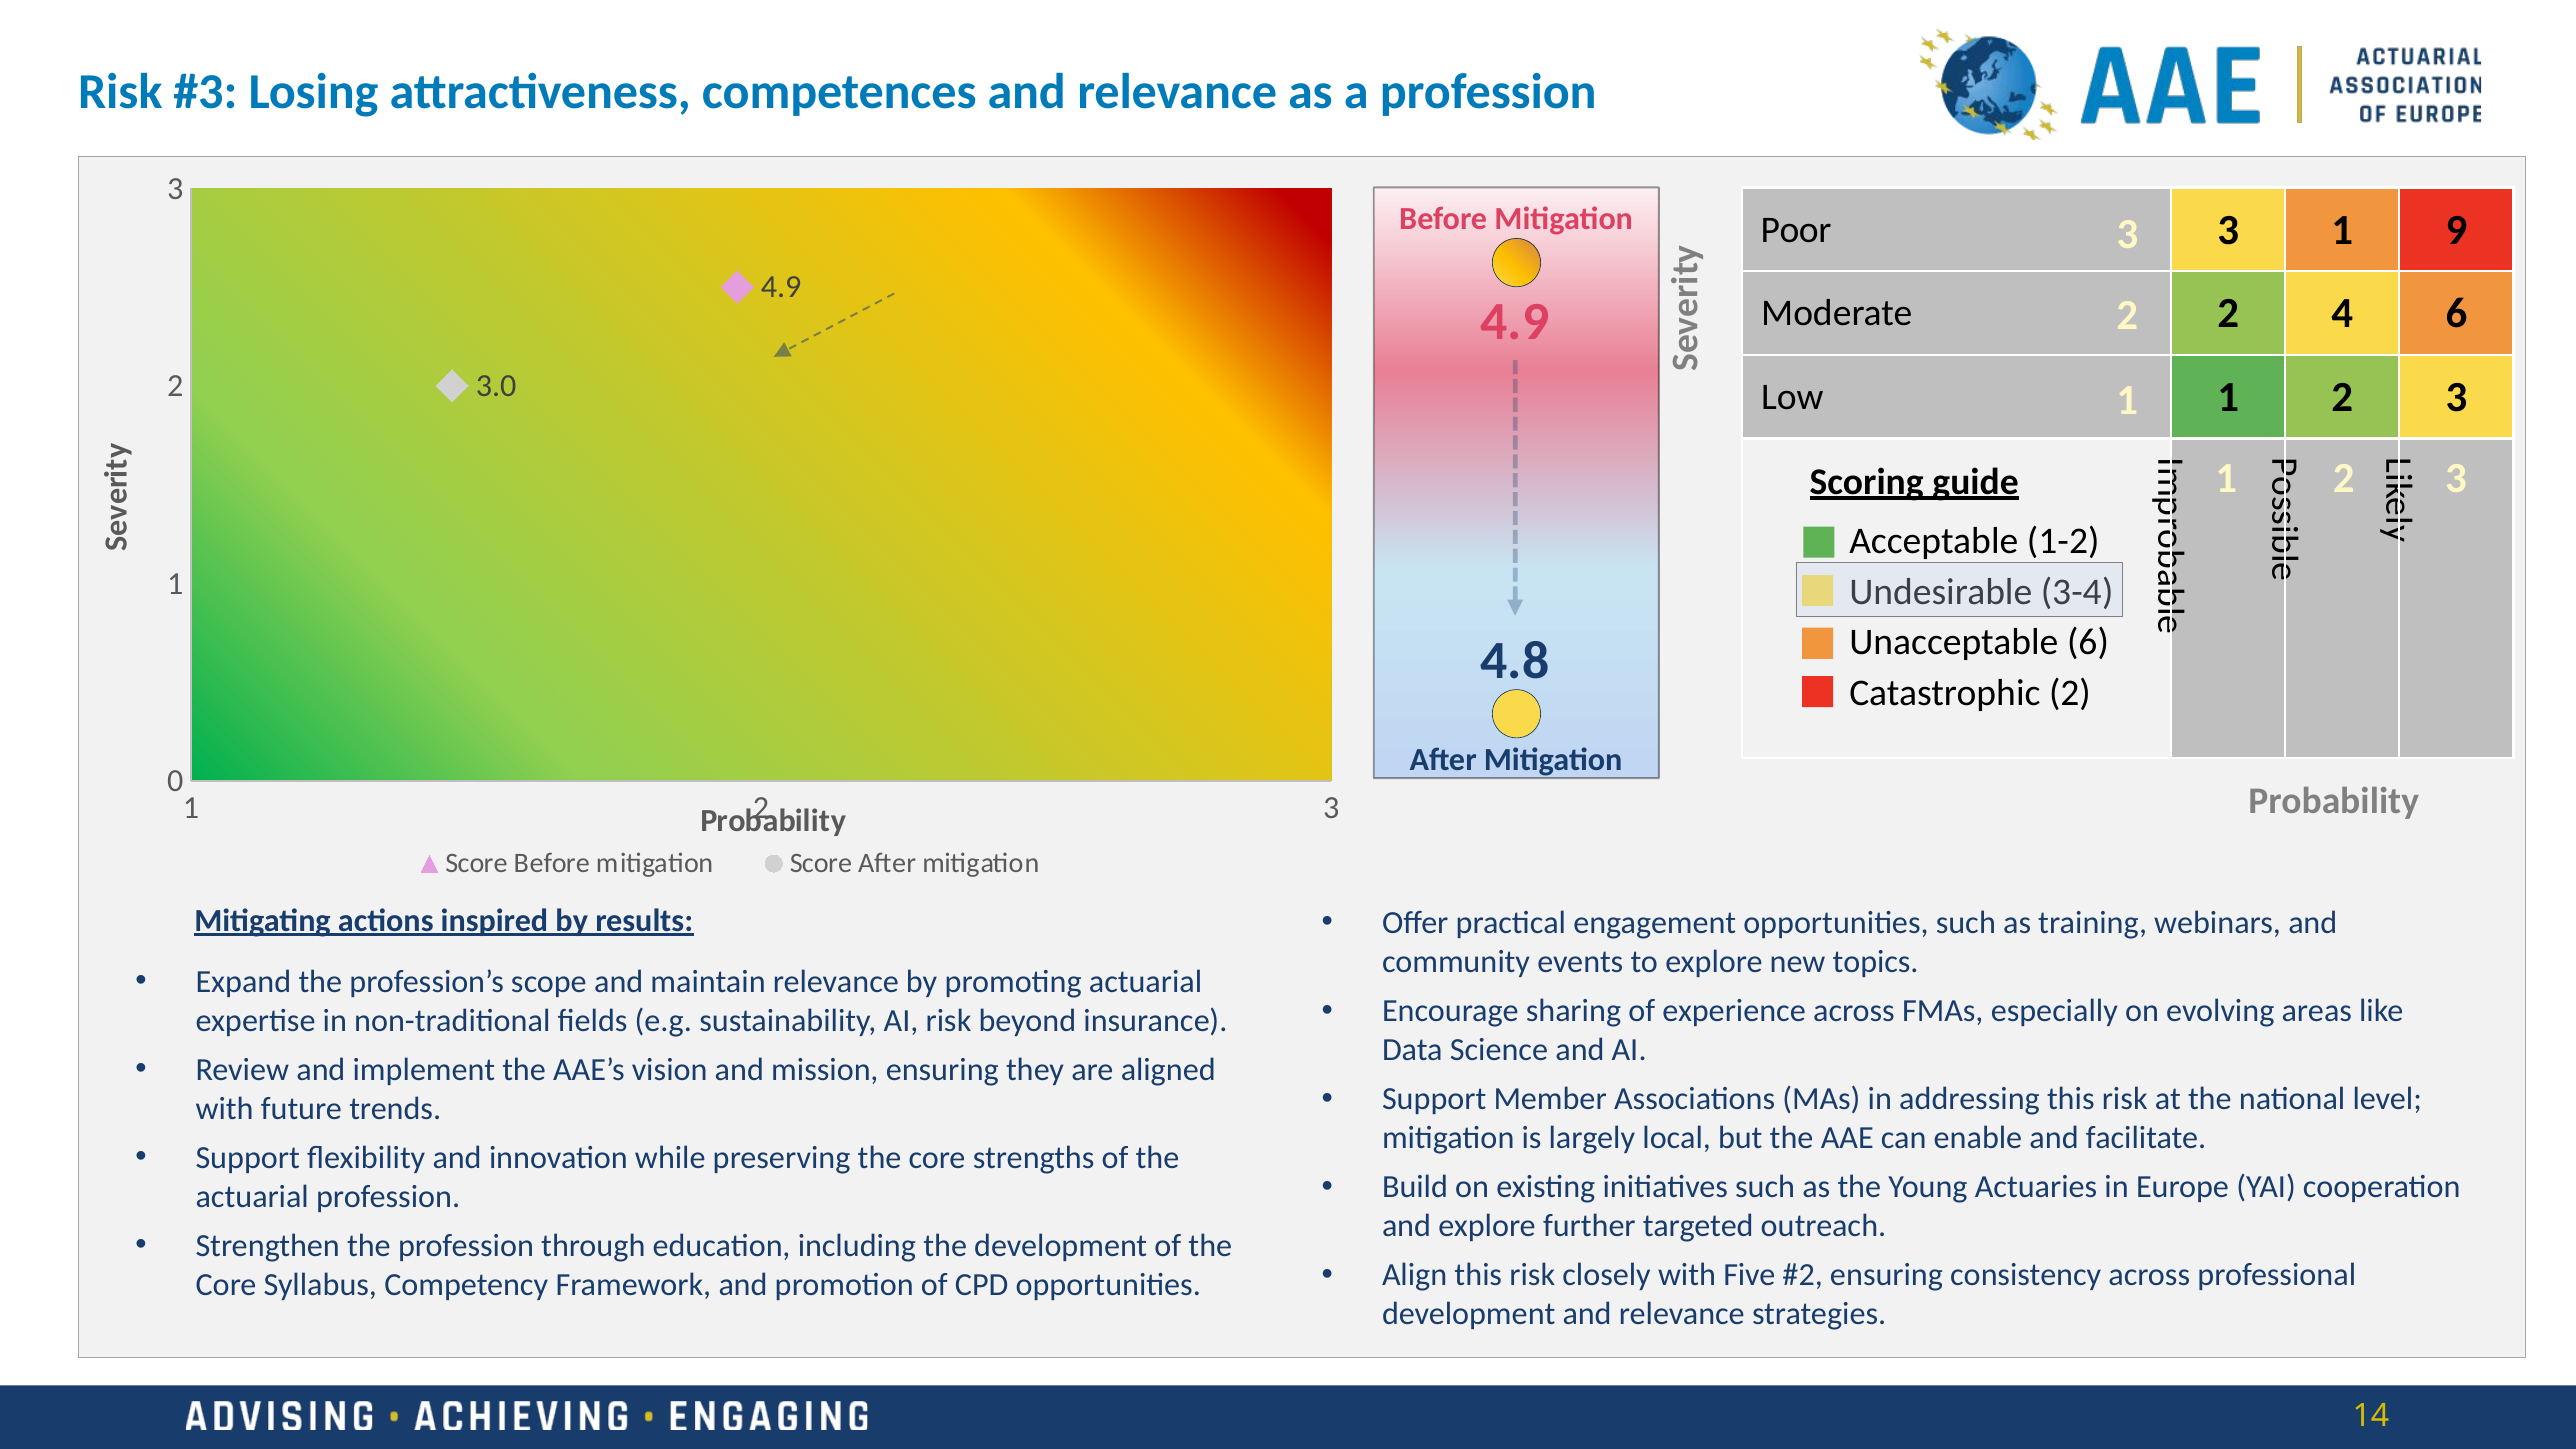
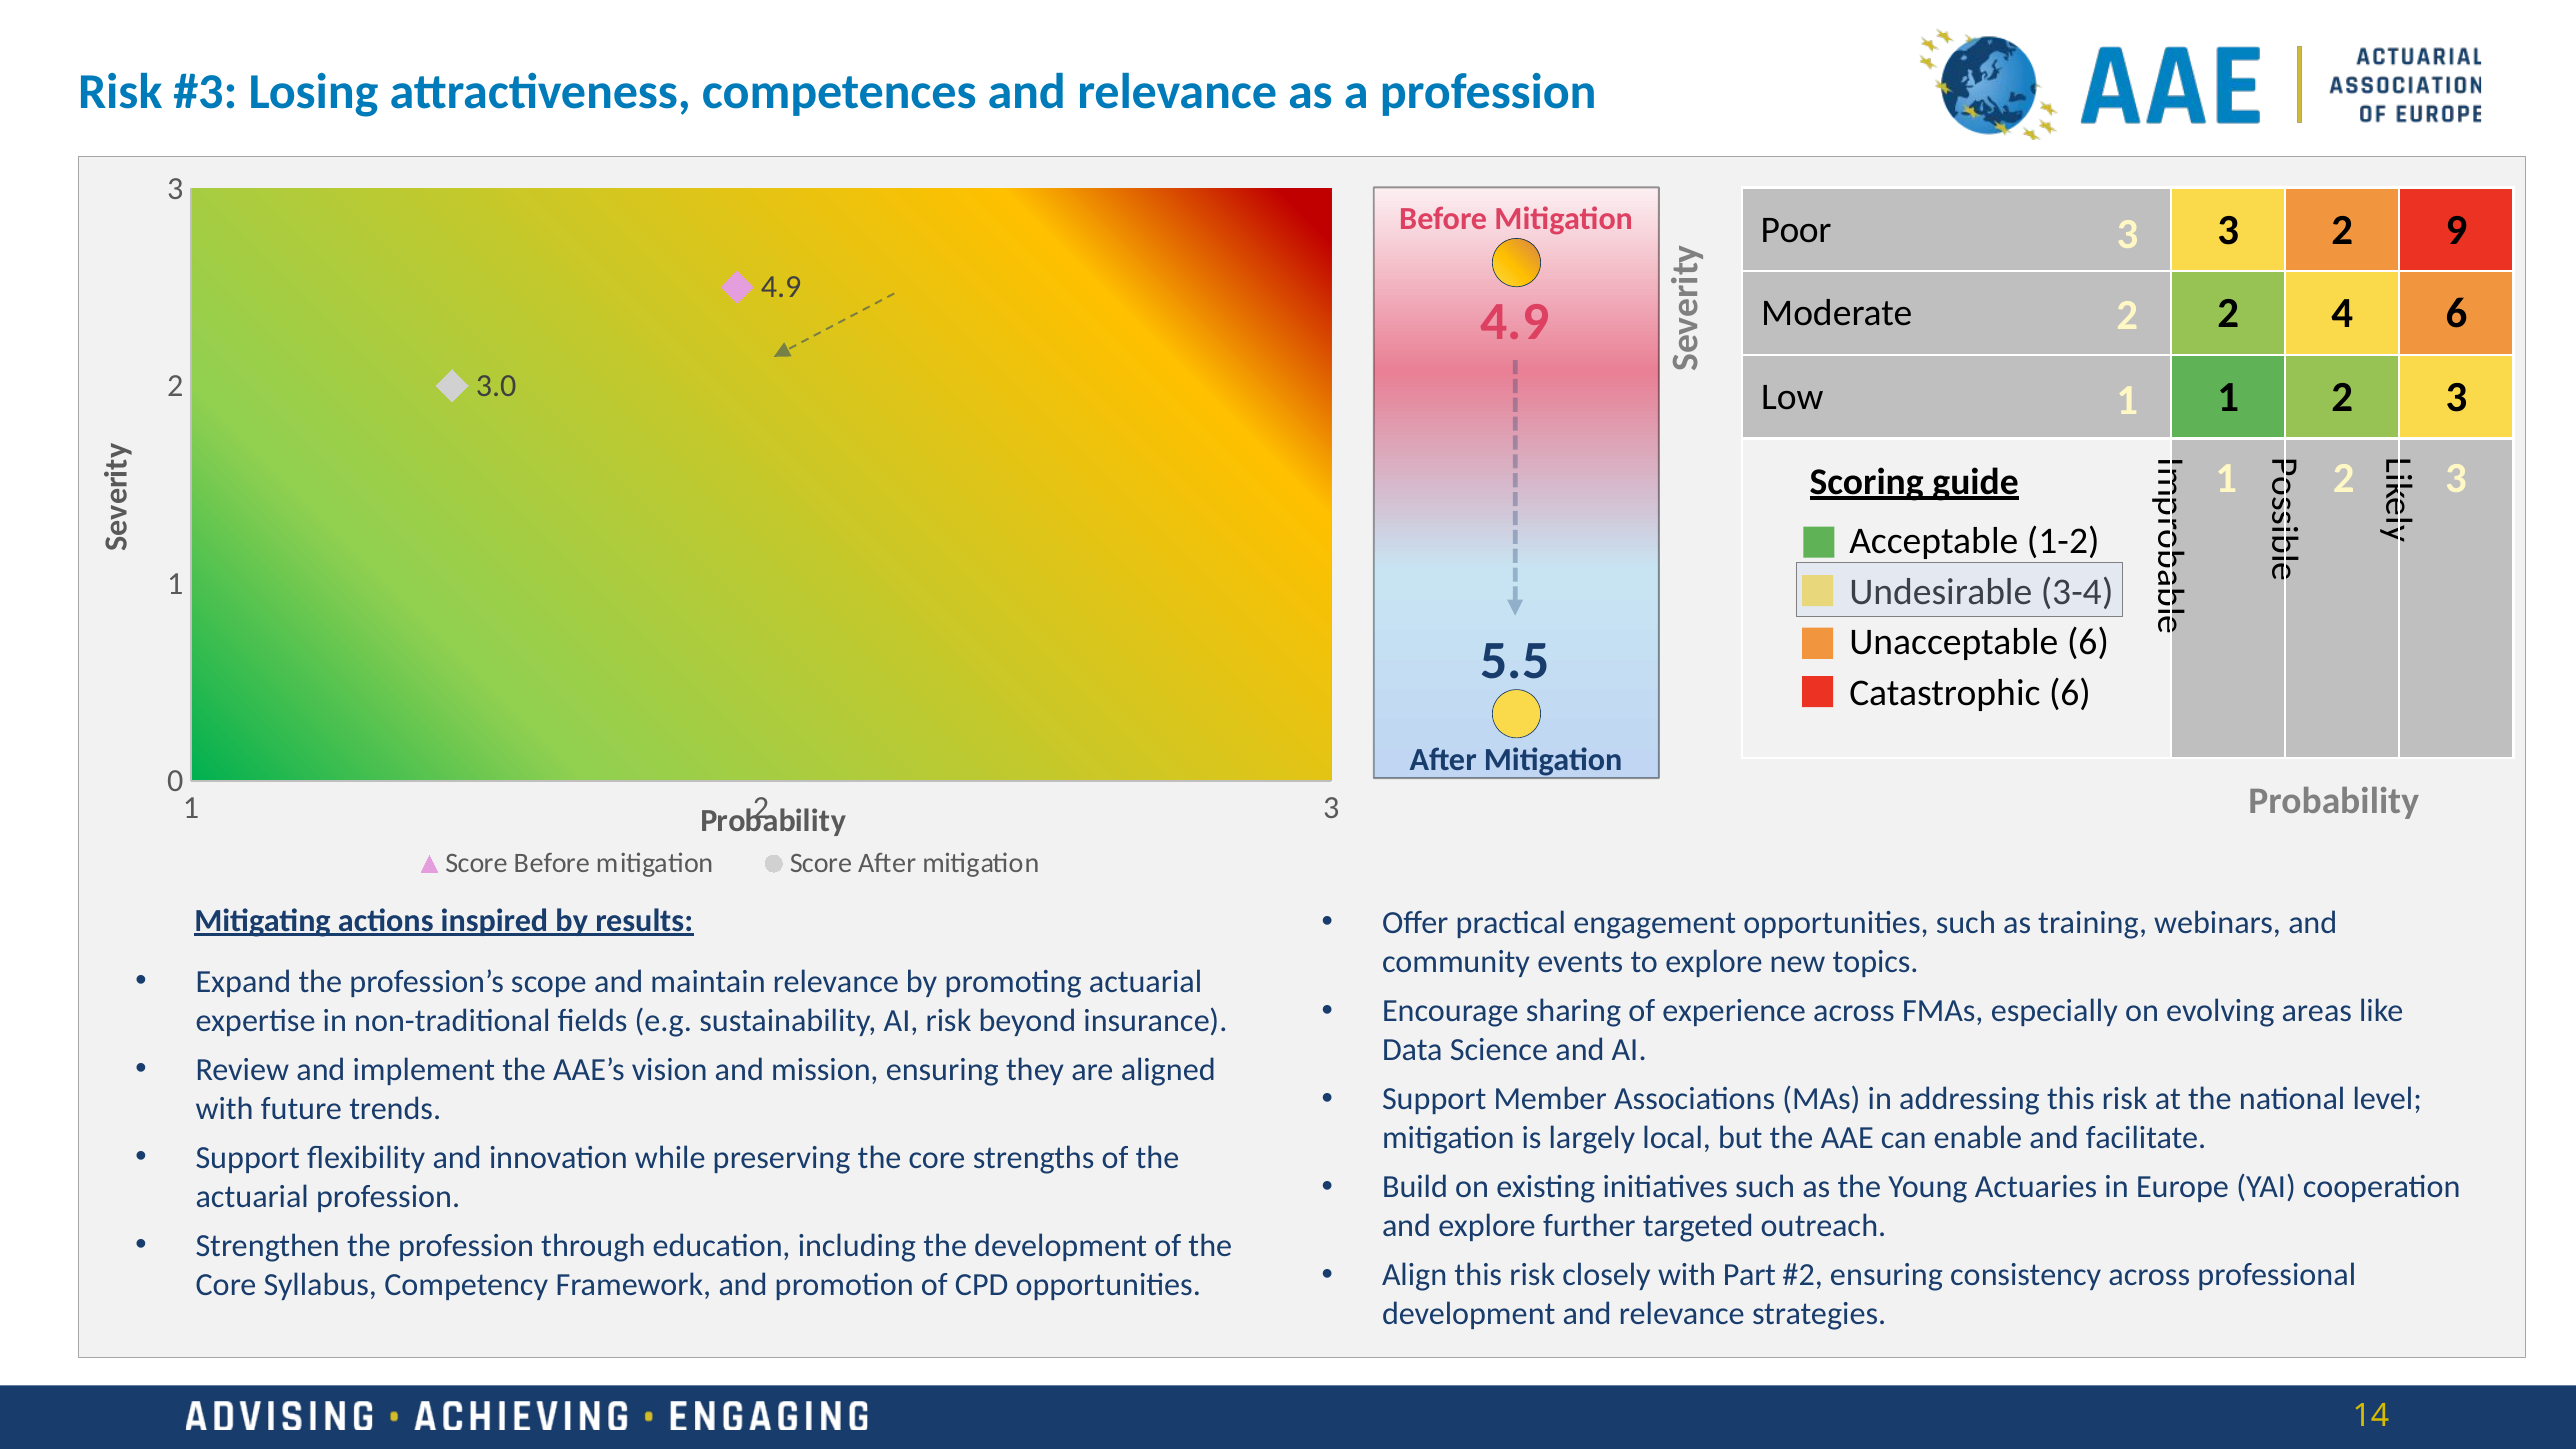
1: 1 -> 2 (2342, 230)
4.8: 4.8 -> 5.5 (1515, 661)
Catastrophic 2: 2 -> 6 (2070, 693)
Five: Five -> Part (1749, 1275)
